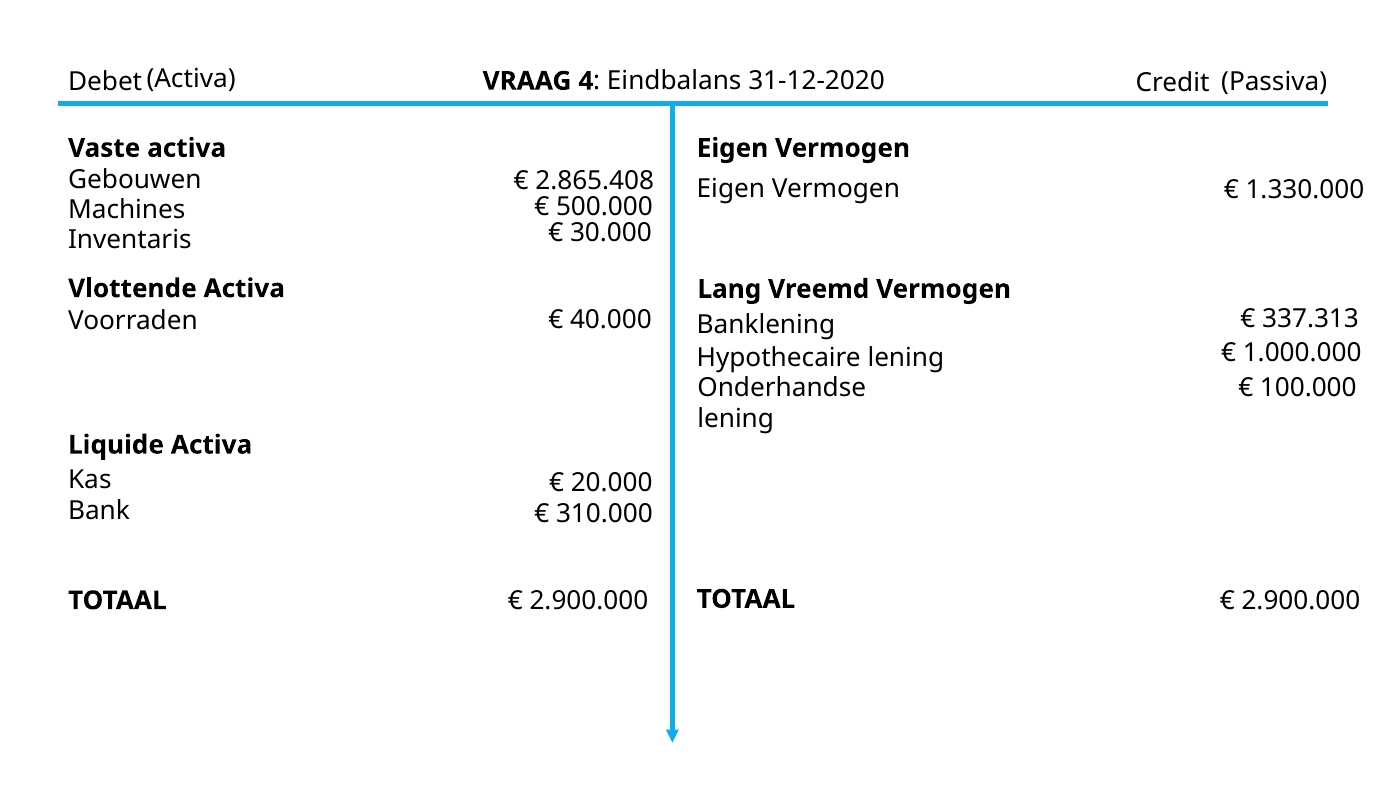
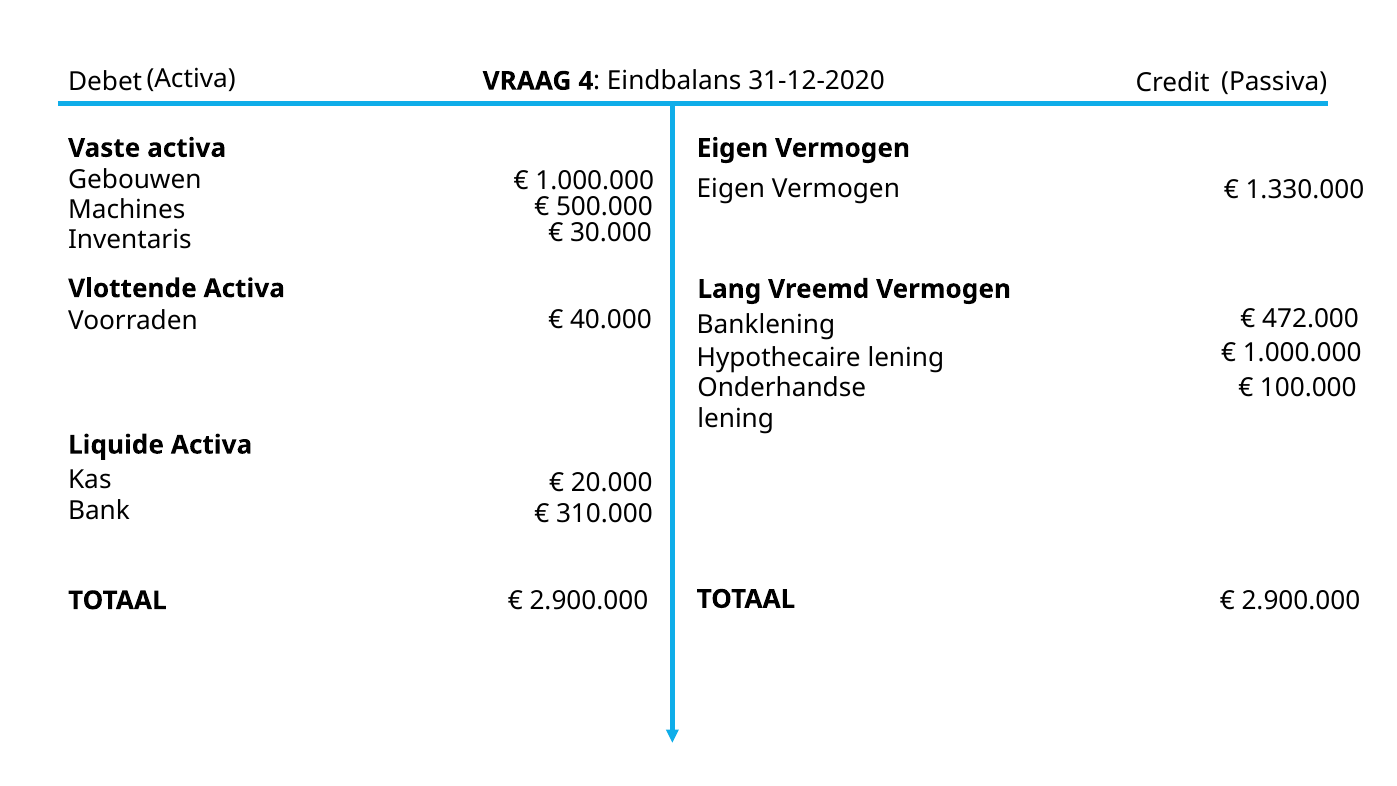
2.865.408: 2.865.408 -> 1.000.000 (595, 181)
337.313: 337.313 -> 472.000 (1311, 319)
